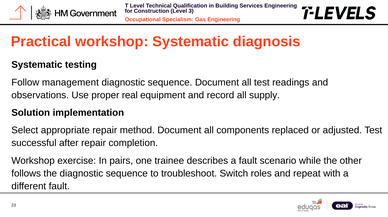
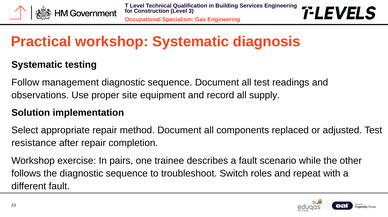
real: real -> site (130, 95)
successful: successful -> resistance (34, 143)
